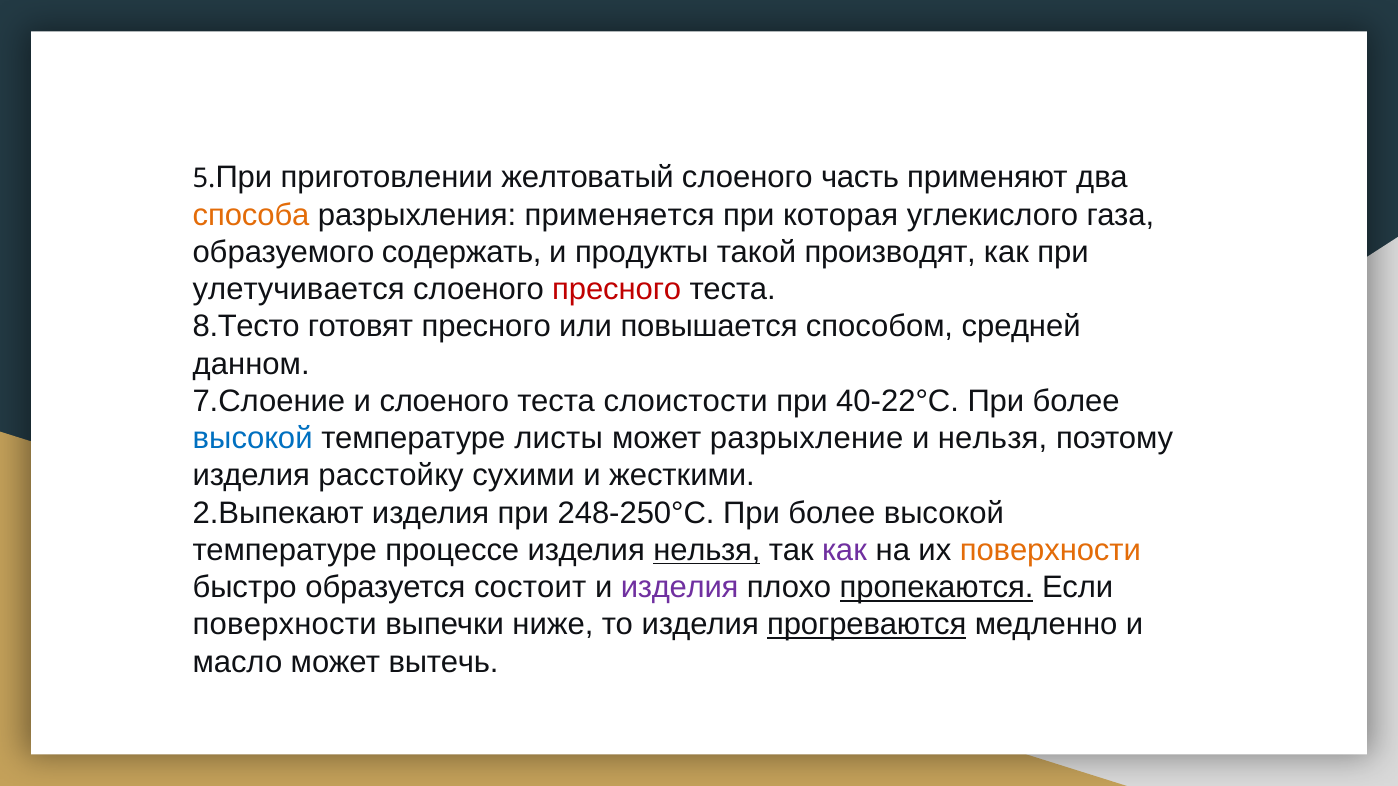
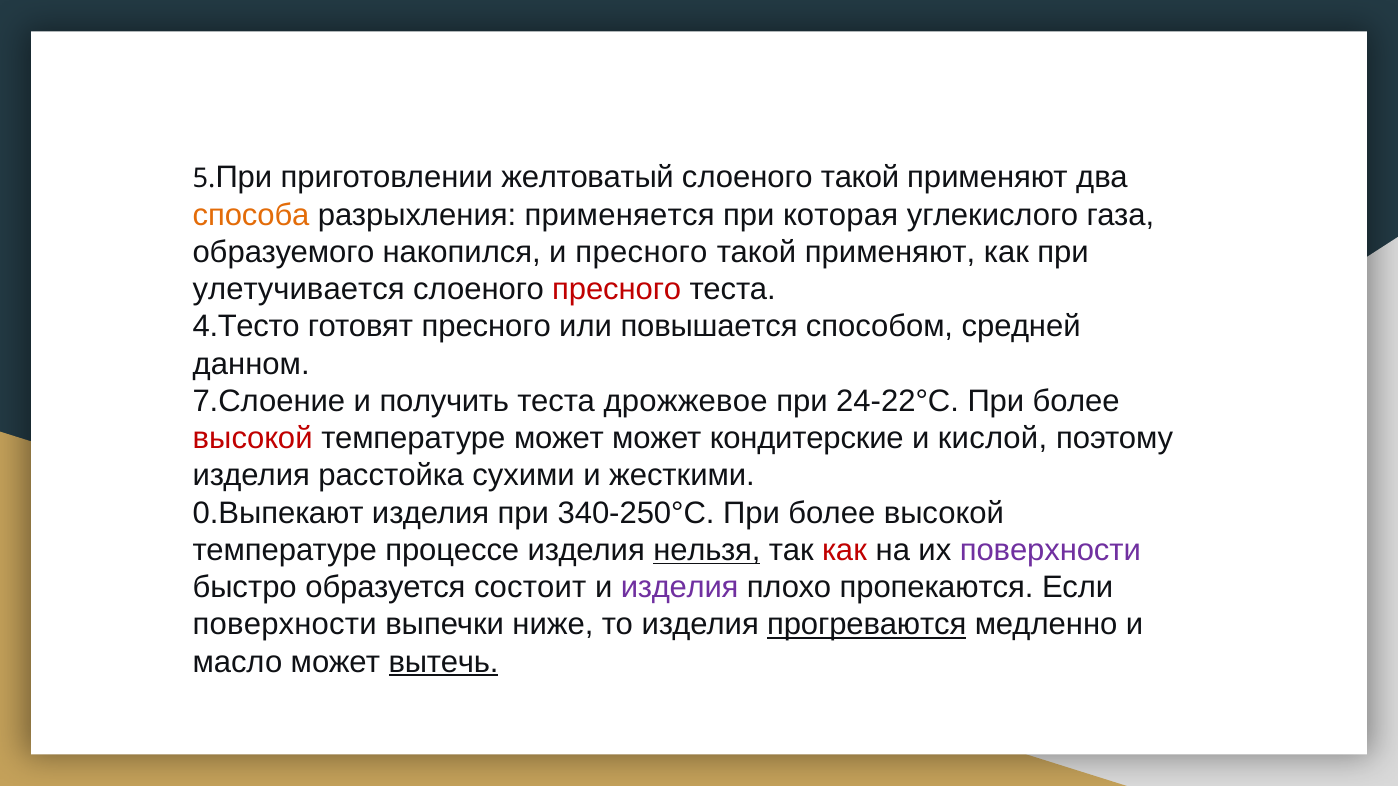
слоеного часть: часть -> такой (860, 178)
содержать: содержать -> накопился (462, 252)
и продукты: продукты -> пресного (641, 252)
производят: производят -> применяют (890, 252)
8.Тесто: 8.Тесто -> 4.Тесто (246, 327)
и слоеного: слоеного -> получить (444, 401)
слоистости: слоистости -> дрожжевое (686, 401)
40-22°C: 40-22°C -> 24-22°C (898, 401)
высокой colour: blue -> red (253, 439)
температуре листы: листы -> может (559, 439)
разрыхление: разрыхление -> кондитерские (807, 439)
и нельзя: нельзя -> кислой (993, 439)
расстойку: расстойку -> расстойка (391, 476)
2.Выпекают: 2.Выпекают -> 0.Выпекают (278, 513)
248-250°С: 248-250°С -> 340-250°С (636, 513)
как colour: purple -> red (845, 550)
поверхности colour: orange -> purple (1050, 550)
пропекаются underline: present -> none (937, 588)
вытечь underline: none -> present (443, 662)
